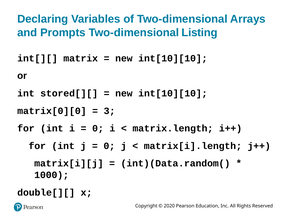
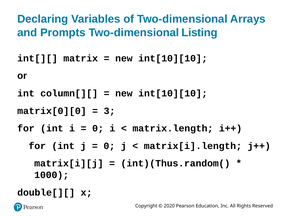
stored[][: stored[][ -> column[][ (69, 93)
int)(Data.random(: int)(Data.random( -> int)(Thus.random( (175, 163)
